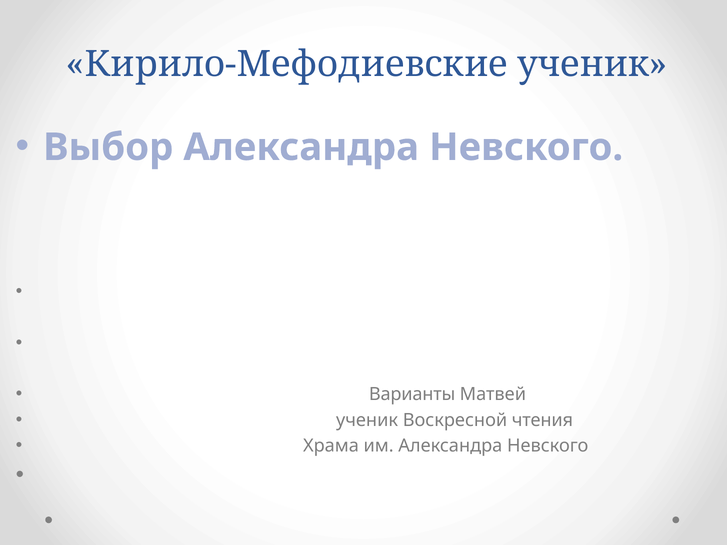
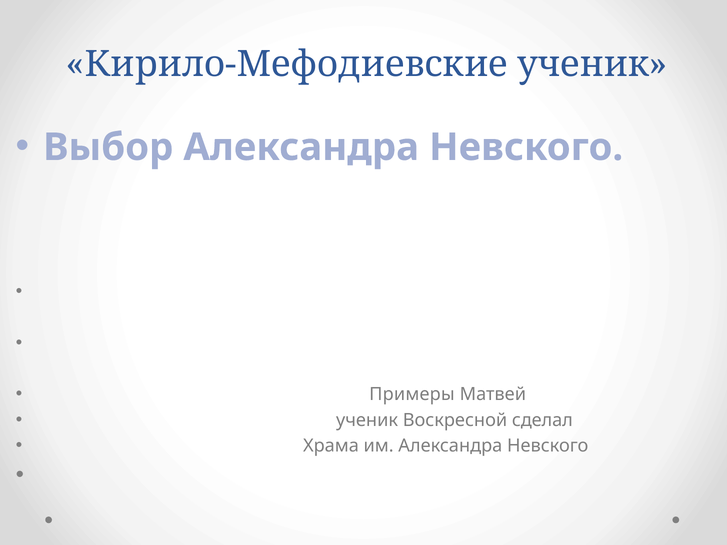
Варианты: Варианты -> Примеры (412, 395)
чтения: чтения -> сделал (542, 420)
